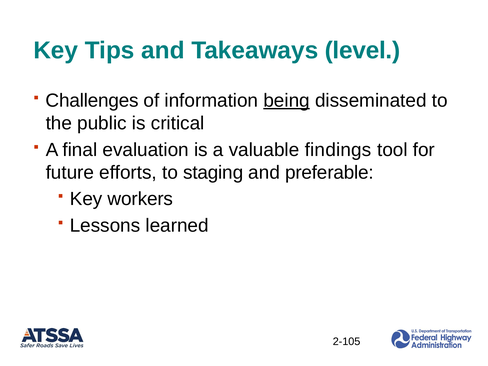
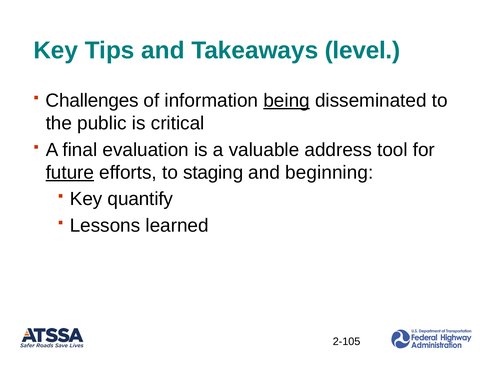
findings: findings -> address (338, 150)
future underline: none -> present (70, 173)
preferable: preferable -> beginning (329, 173)
workers: workers -> quantify (140, 199)
